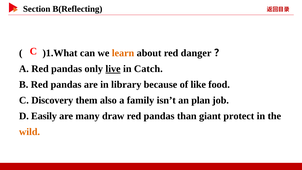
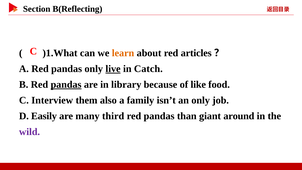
danger: danger -> articles (196, 53)
pandas underline: none -> present (66, 84)
Discovery: Discovery -> Interview (52, 100)
an plan: plan -> only (201, 100)
draw: draw -> third (113, 116)
protect: protect -> around (239, 116)
wild colour: orange -> purple (30, 132)
